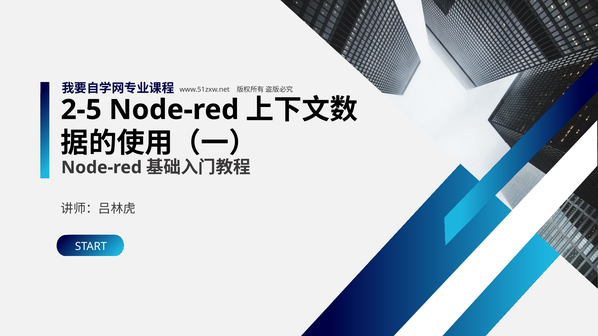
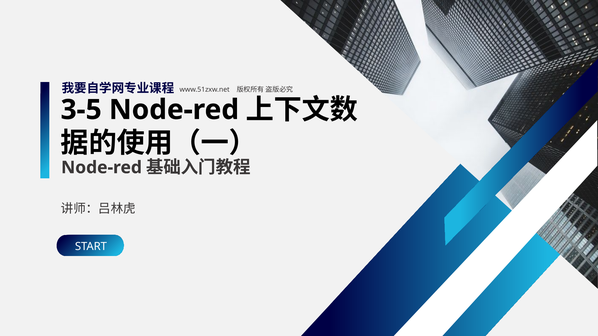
2-5: 2-5 -> 3-5 (81, 110)
